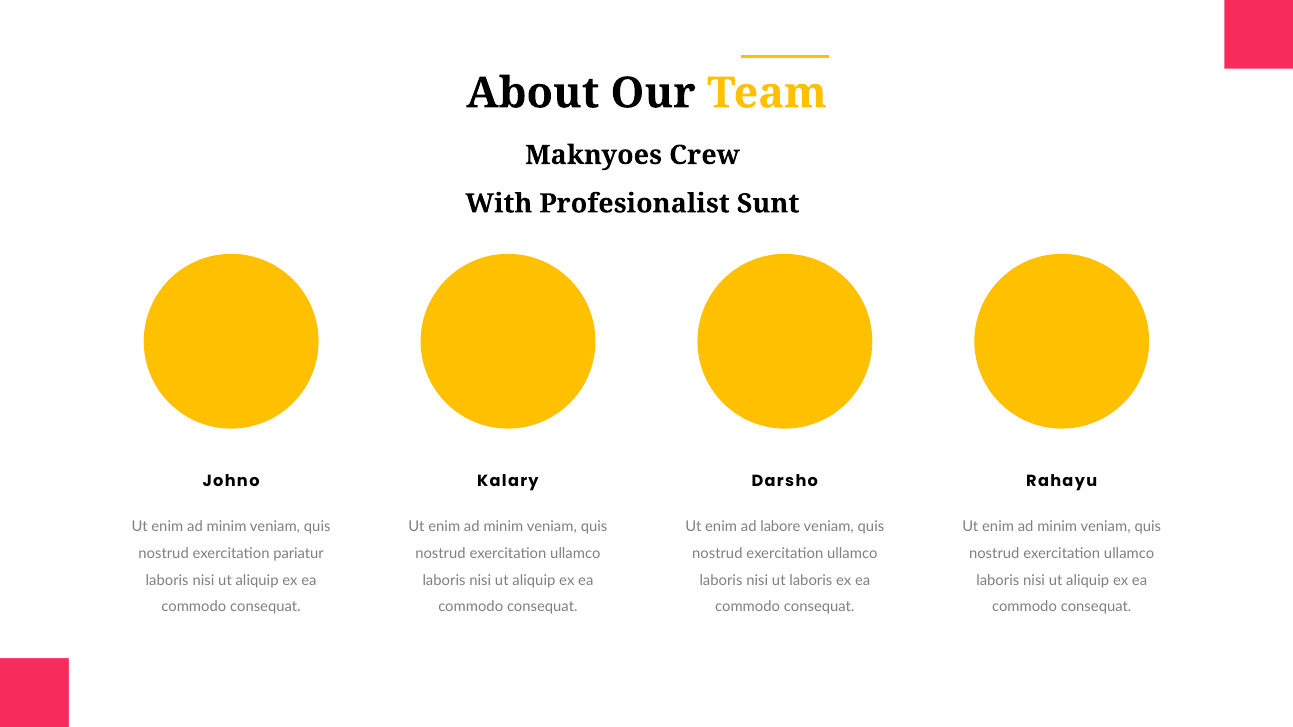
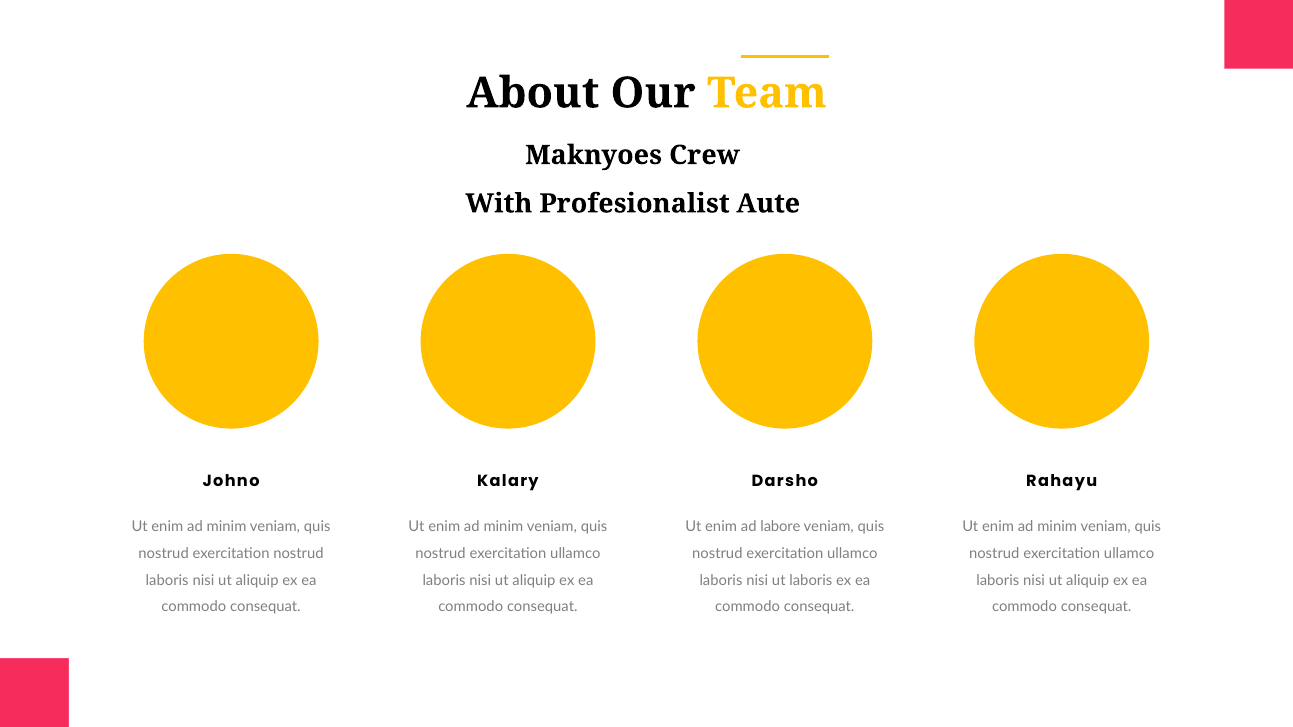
Sunt: Sunt -> Aute (768, 204)
exercitation pariatur: pariatur -> nostrud (298, 554)
